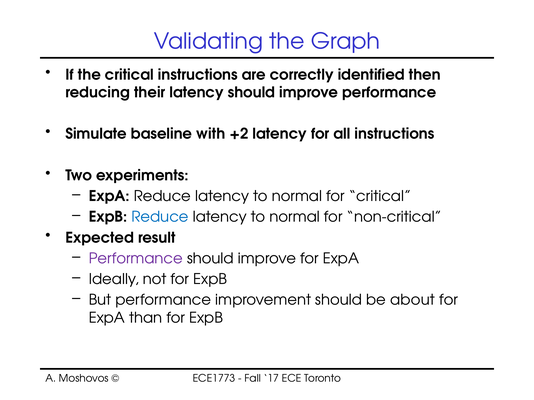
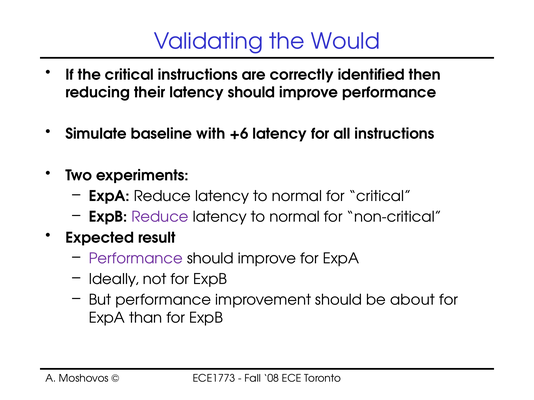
Graph: Graph -> Would (345, 42)
+2: +2 -> +6 (239, 134)
Reduce colour: blue -> purple (160, 217)
17: 17 -> 08 (271, 379)
